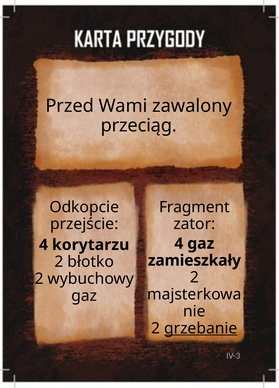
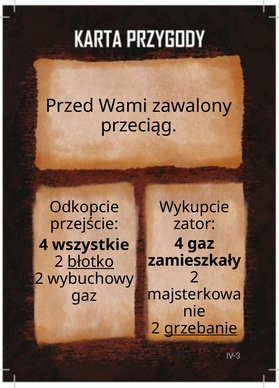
Fragment: Fragment -> Wykupcie (194, 207)
korytarzu: korytarzu -> wszystkie (91, 245)
błotko underline: none -> present (91, 262)
